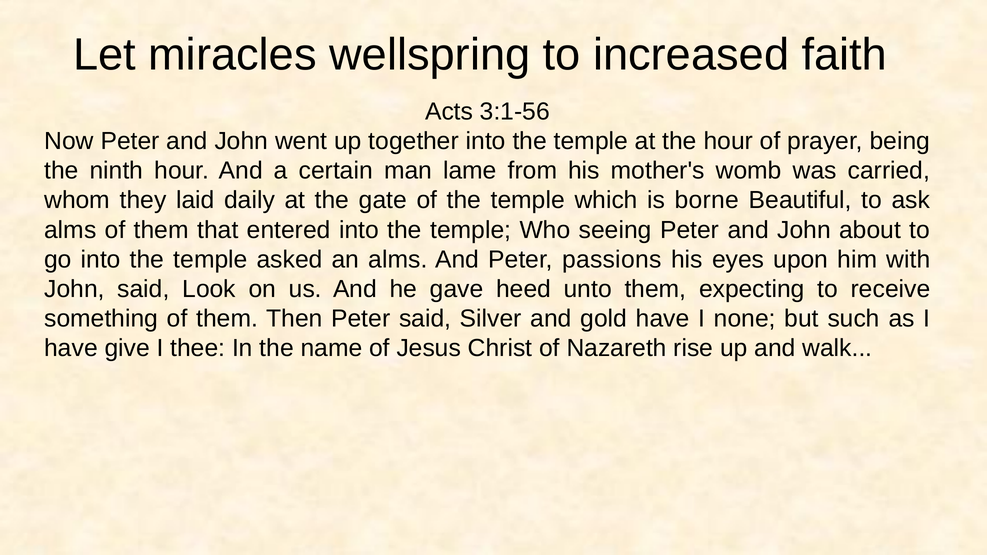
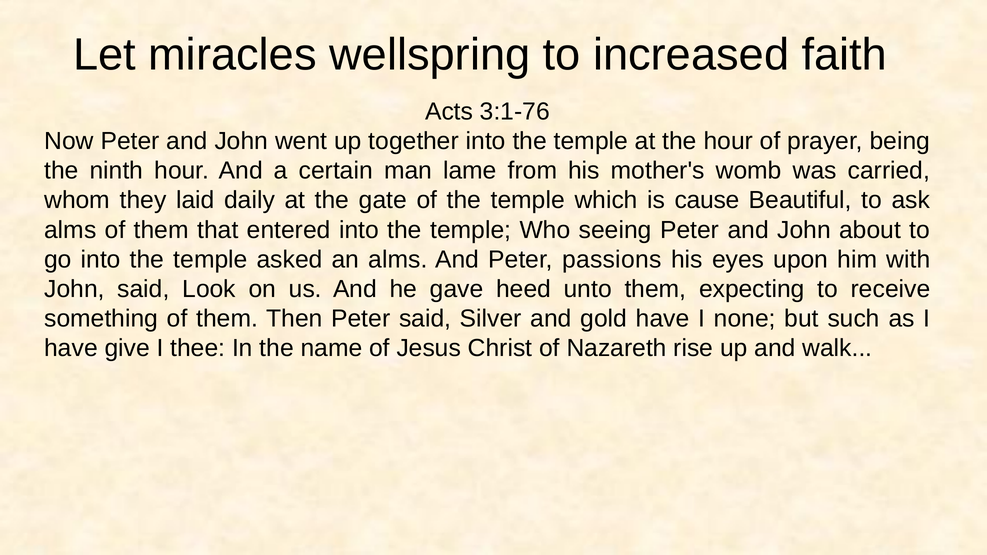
3:1-56: 3:1-56 -> 3:1-76 (515, 112)
borne: borne -> cause (707, 200)
